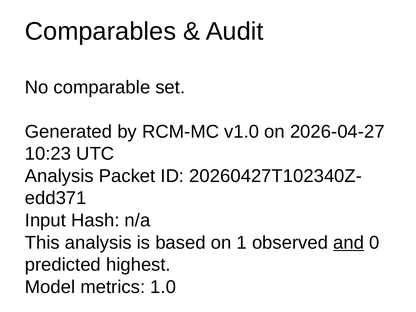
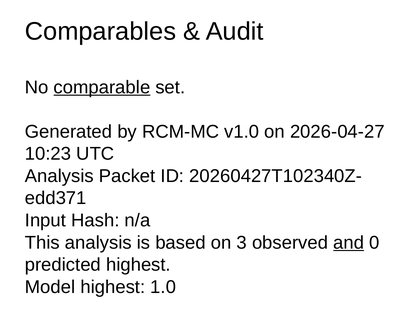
comparable underline: none -> present (102, 87)
1: 1 -> 3 (242, 243)
Model metrics: metrics -> highest (113, 287)
